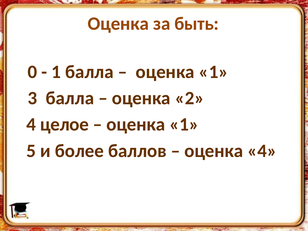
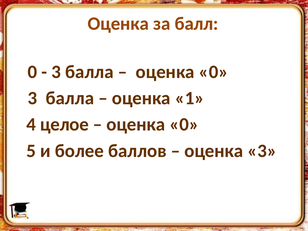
быть: быть -> балл (197, 24)
1: 1 -> 3 (56, 72)
1: 1 -> 0 (214, 72)
2: 2 -> 1 (190, 98)
1: 1 -> 0 (184, 125)
оценка 4: 4 -> 3 (262, 151)
